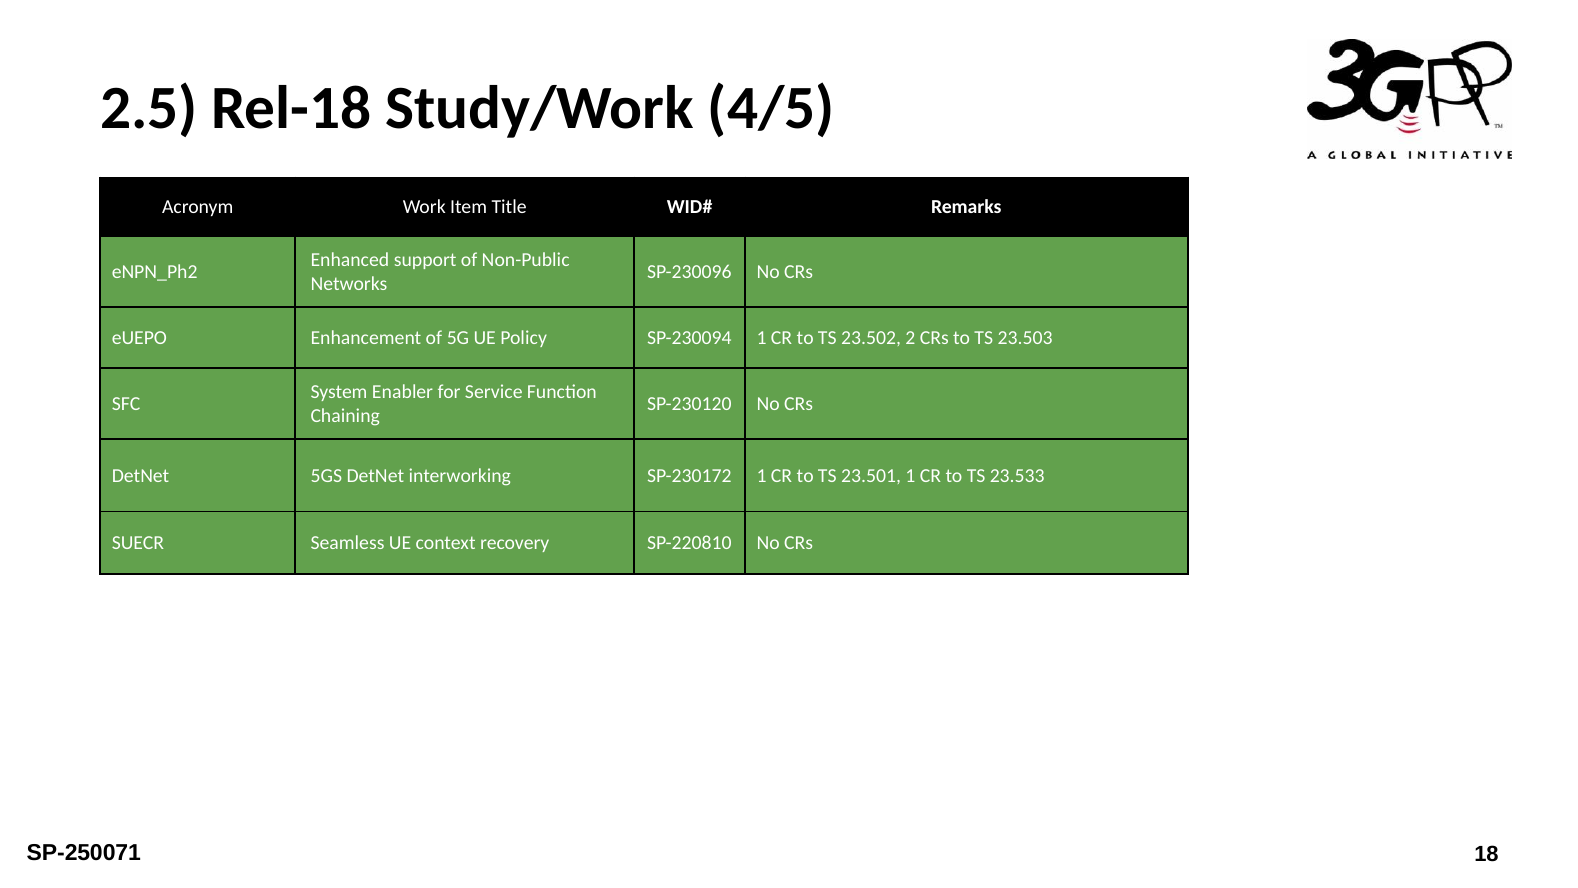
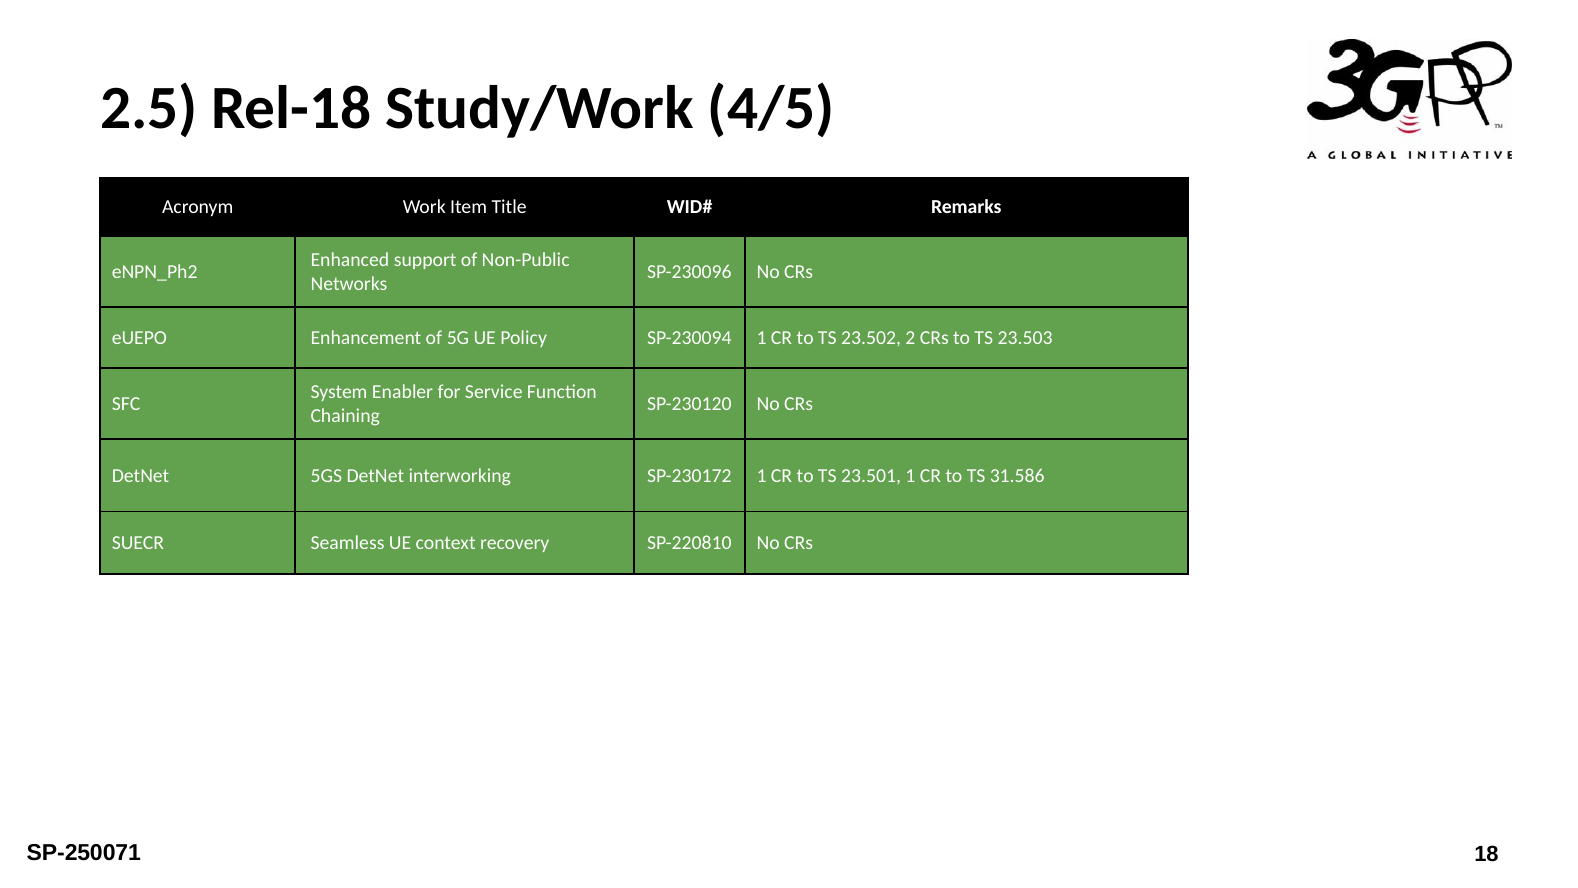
23.533: 23.533 -> 31.586 (1017, 475)
